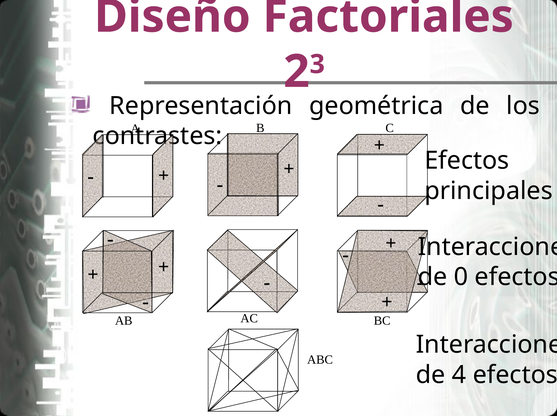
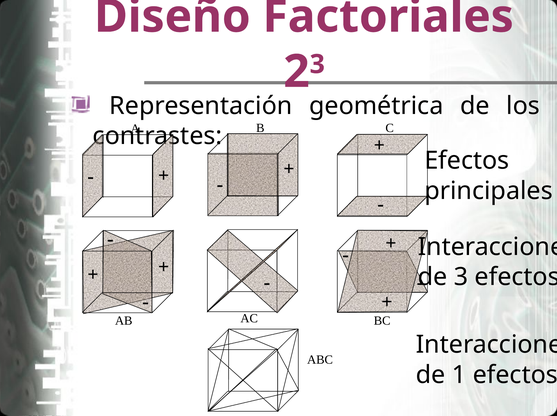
0: 0 -> 3 (461, 277)
4: 4 -> 1 (459, 375)
